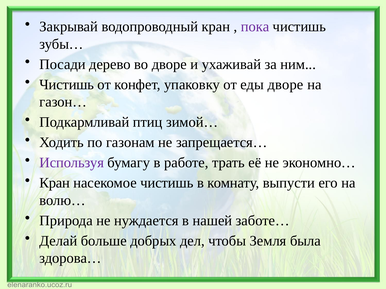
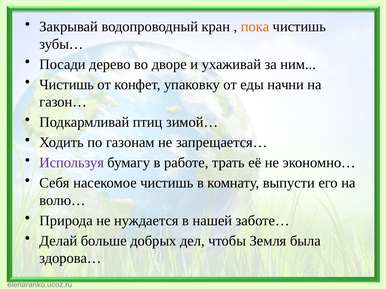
пока colour: purple -> orange (255, 27)
еды дворе: дворе -> начни (286, 85)
Кран: Кран -> Себя (55, 183)
